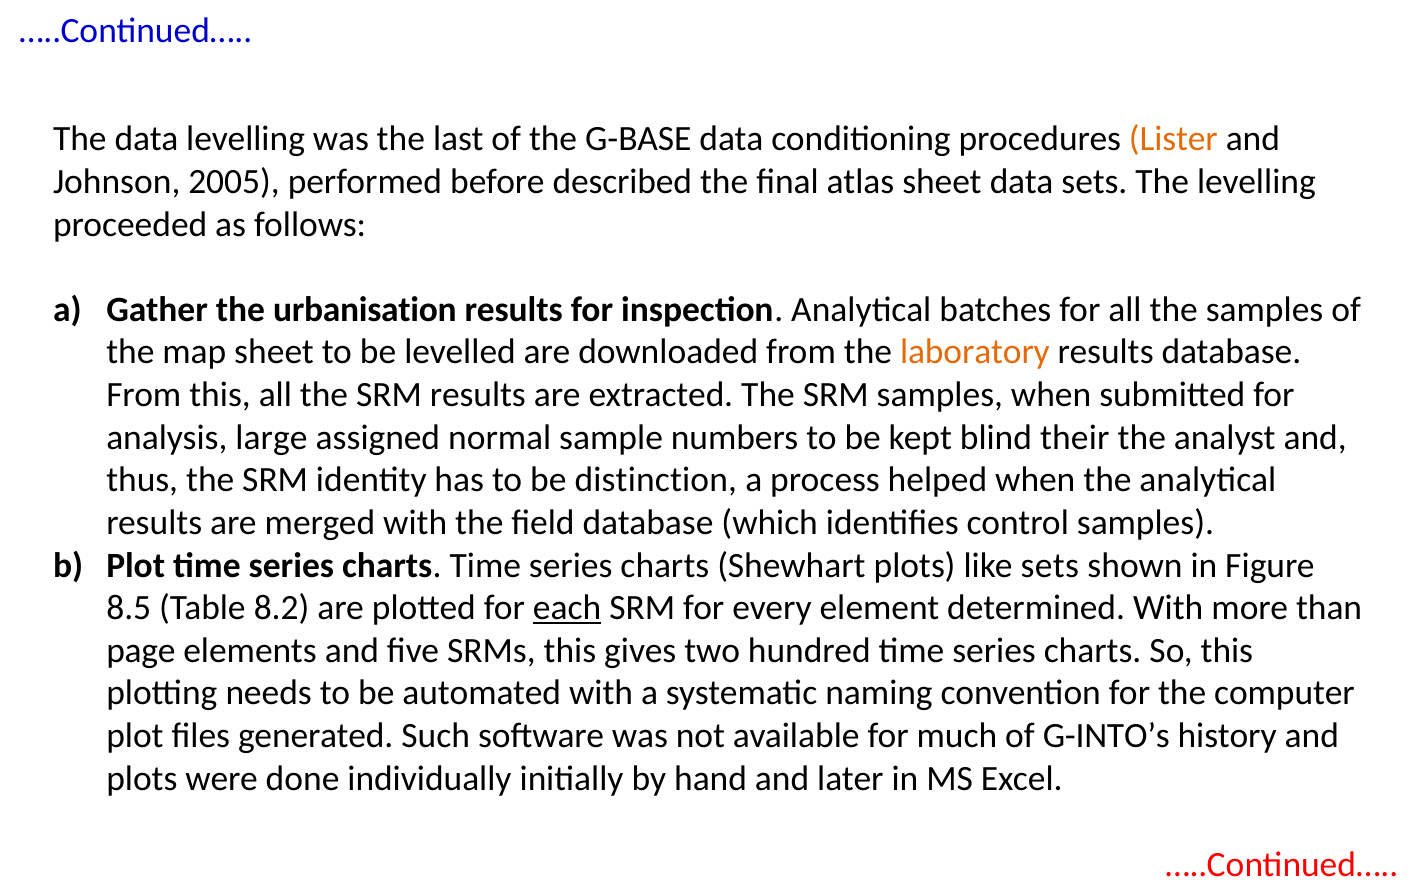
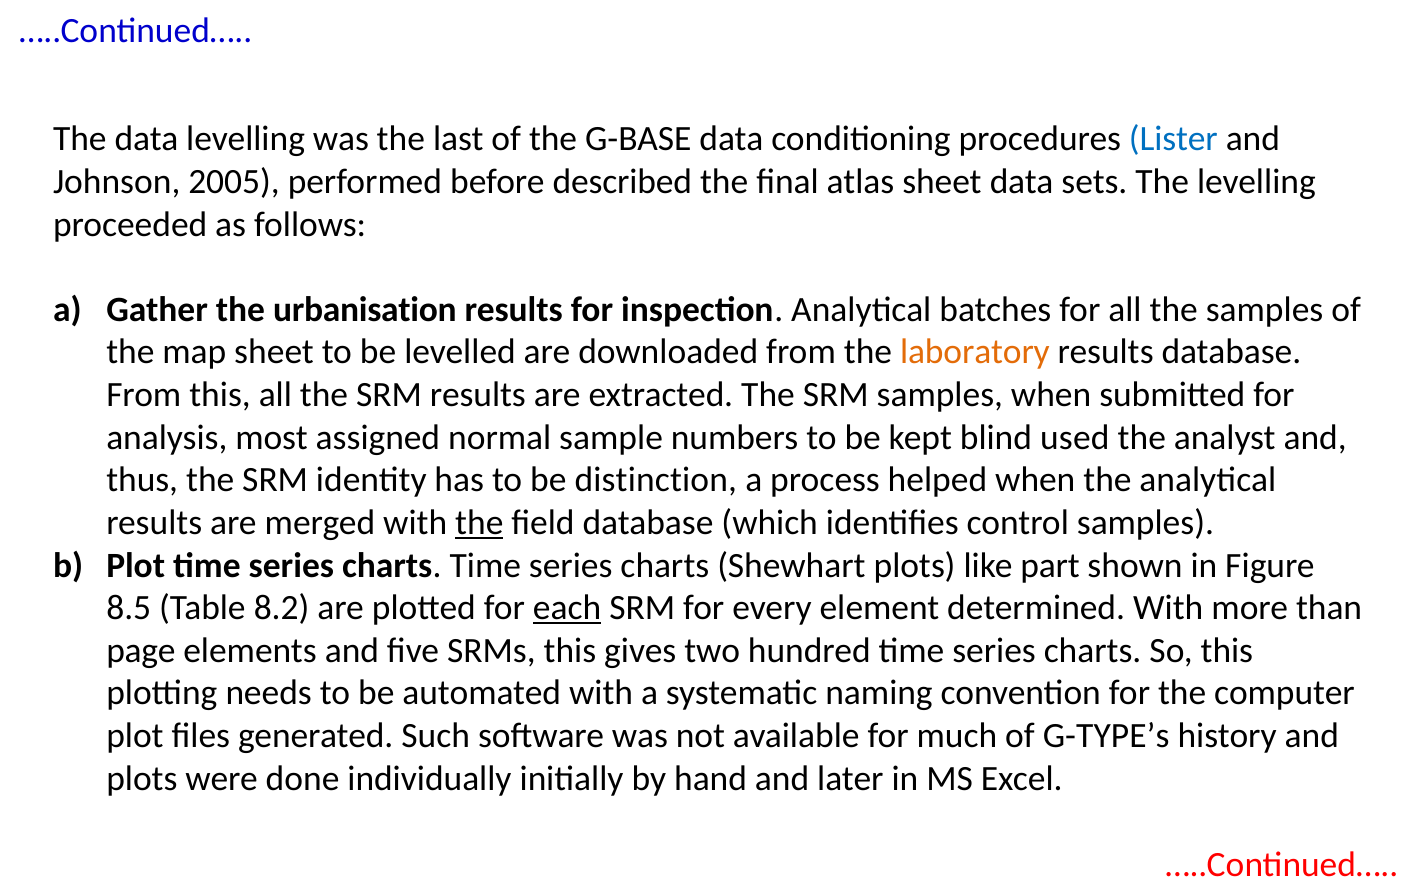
Lister colour: orange -> blue (1173, 139)
large: large -> most (272, 437)
their: their -> used (1075, 437)
the underline: none -> present (479, 522)
like sets: sets -> part (1050, 565)
G-INTO’s: G-INTO’s -> G-TYPE’s (1106, 735)
